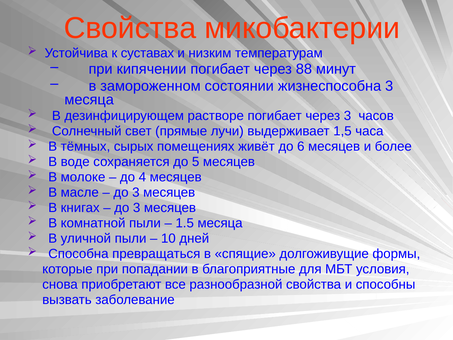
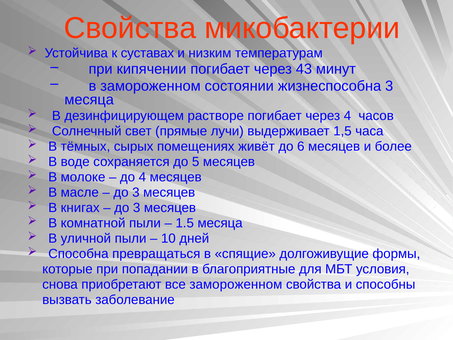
88: 88 -> 43 (304, 69)
через 3: 3 -> 4 (347, 116)
все разнообразной: разнообразной -> замороженном (236, 284)
